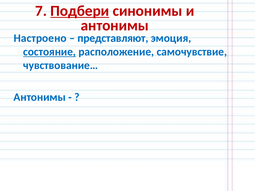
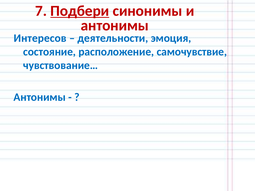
Настроено: Настроено -> Интересов (40, 38)
представляют: представляют -> деятельности (113, 38)
состояние underline: present -> none (50, 52)
